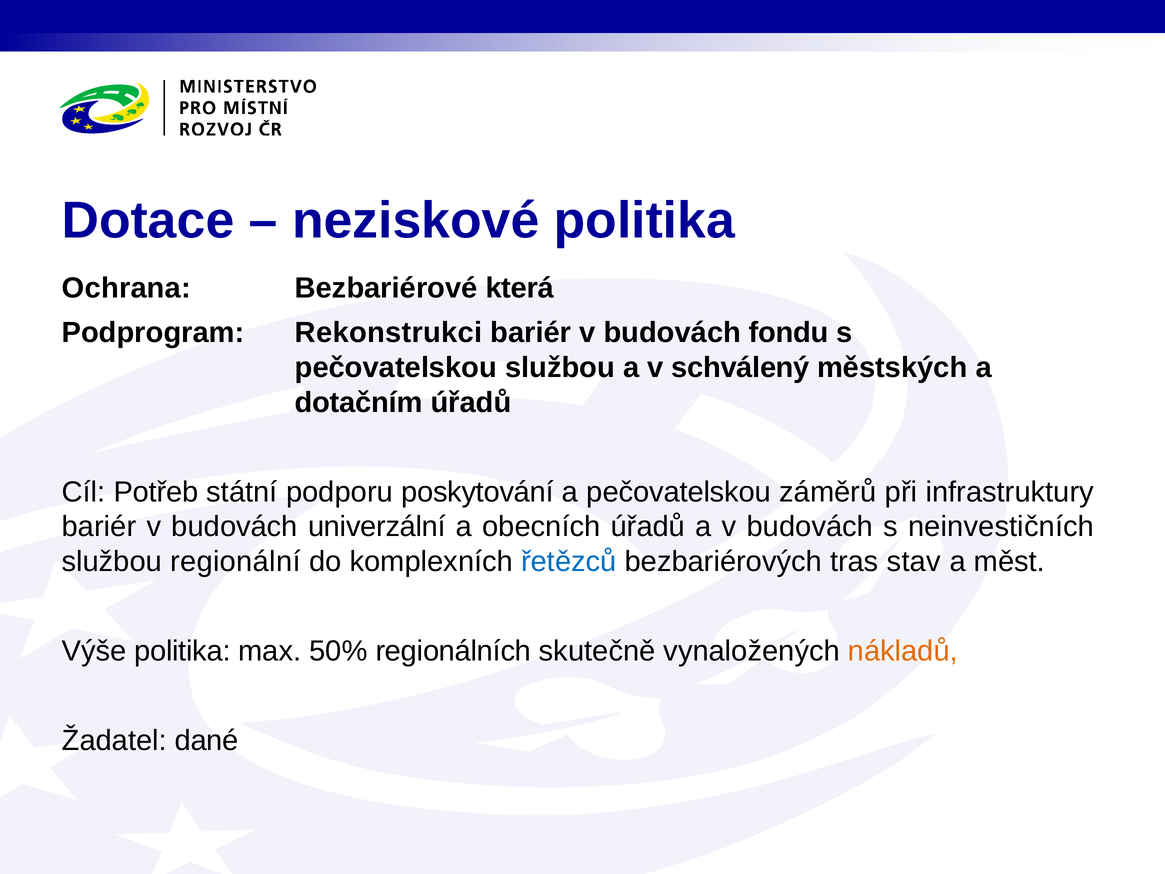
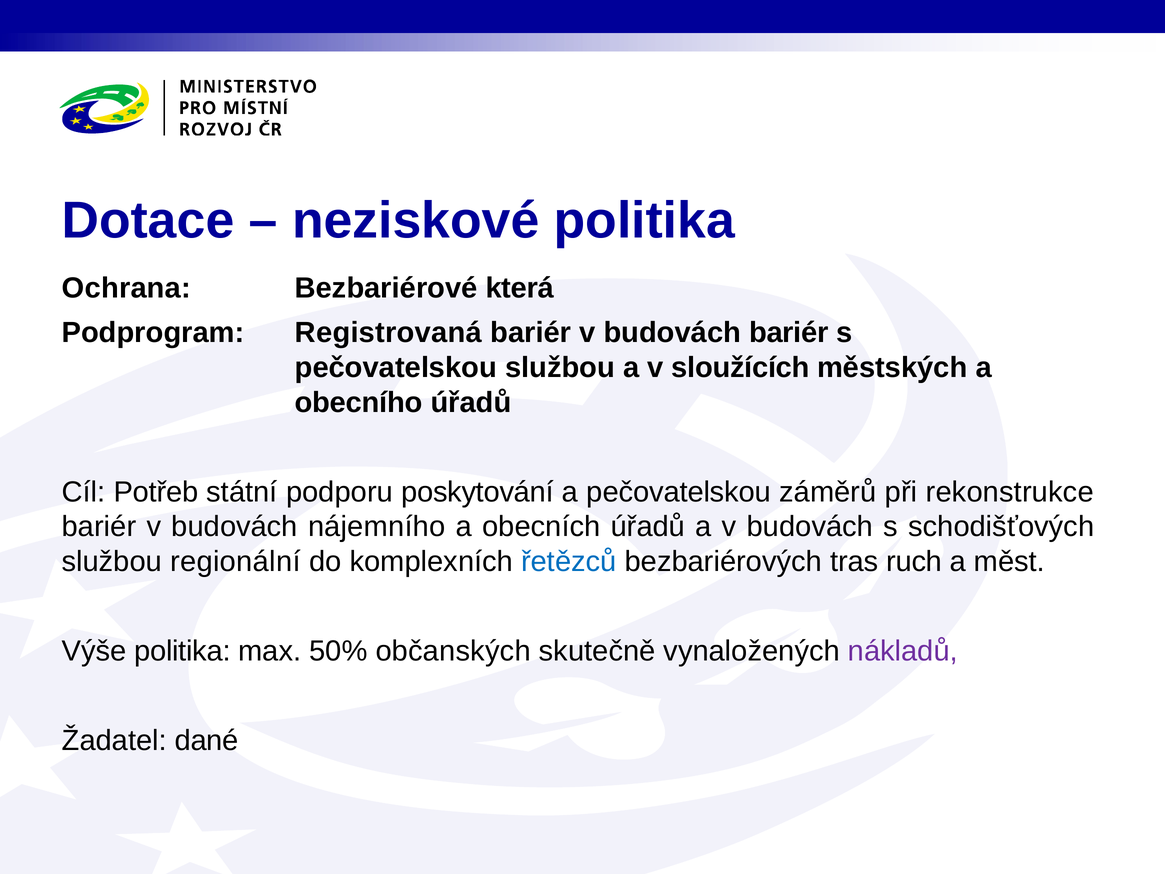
Rekonstrukci: Rekonstrukci -> Registrovaná (388, 333)
budovách fondu: fondu -> bariér (789, 333)
schválený: schválený -> sloužících (740, 367)
dotačním: dotačním -> obecního (359, 402)
infrastruktury: infrastruktury -> rekonstrukce (1010, 492)
univerzální: univerzální -> nájemního (377, 527)
neinvestičních: neinvestičních -> schodišťových (1001, 527)
stav: stav -> ruch (914, 562)
regionálních: regionálních -> občanských (453, 651)
nákladů colour: orange -> purple (903, 651)
